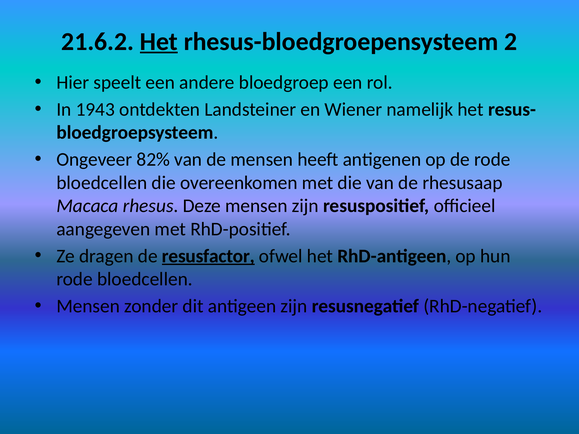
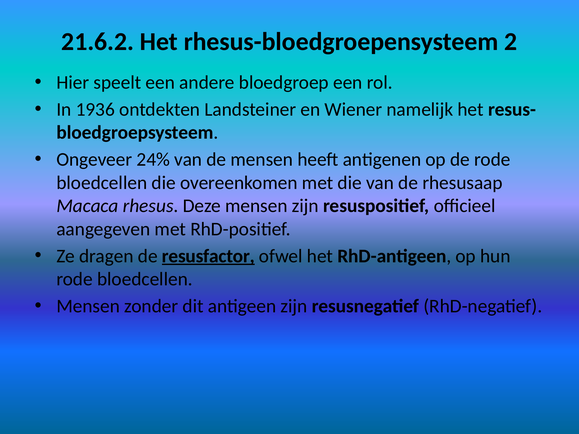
Het underline: present -> none (159, 42)
1943: 1943 -> 1936 (95, 109)
82%: 82% -> 24% (153, 160)
